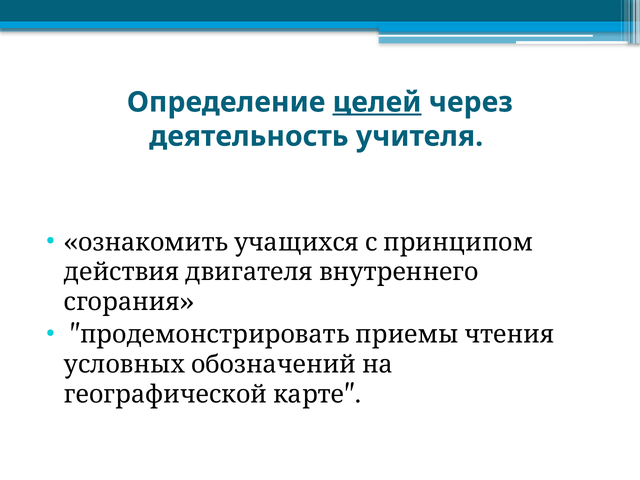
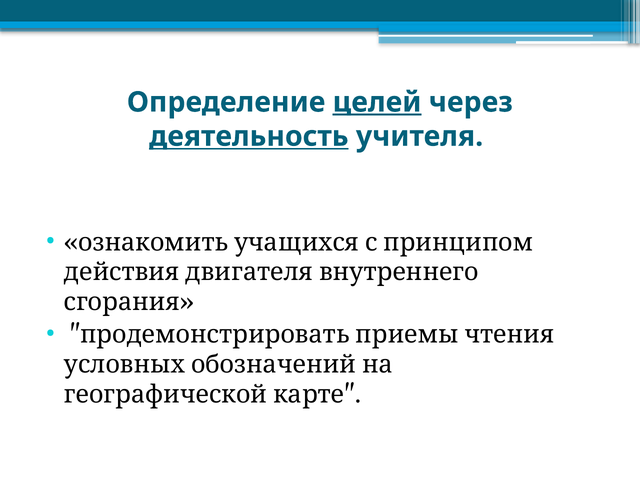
деятельность underline: none -> present (249, 136)
